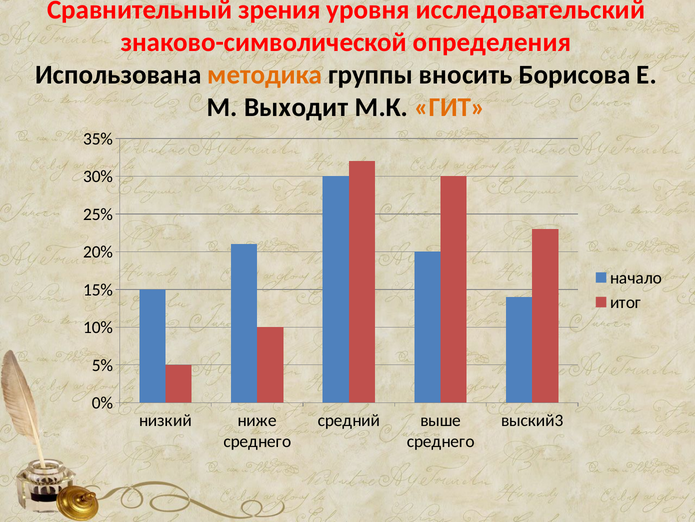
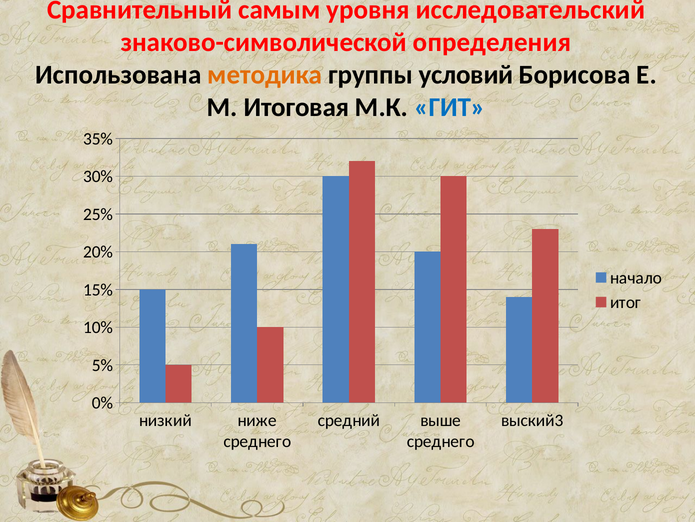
зрения: зрения -> самым (279, 10)
вносить: вносить -> условий (466, 75)
Выходит: Выходит -> Итоговая (296, 107)
ГИТ colour: orange -> blue (450, 107)
